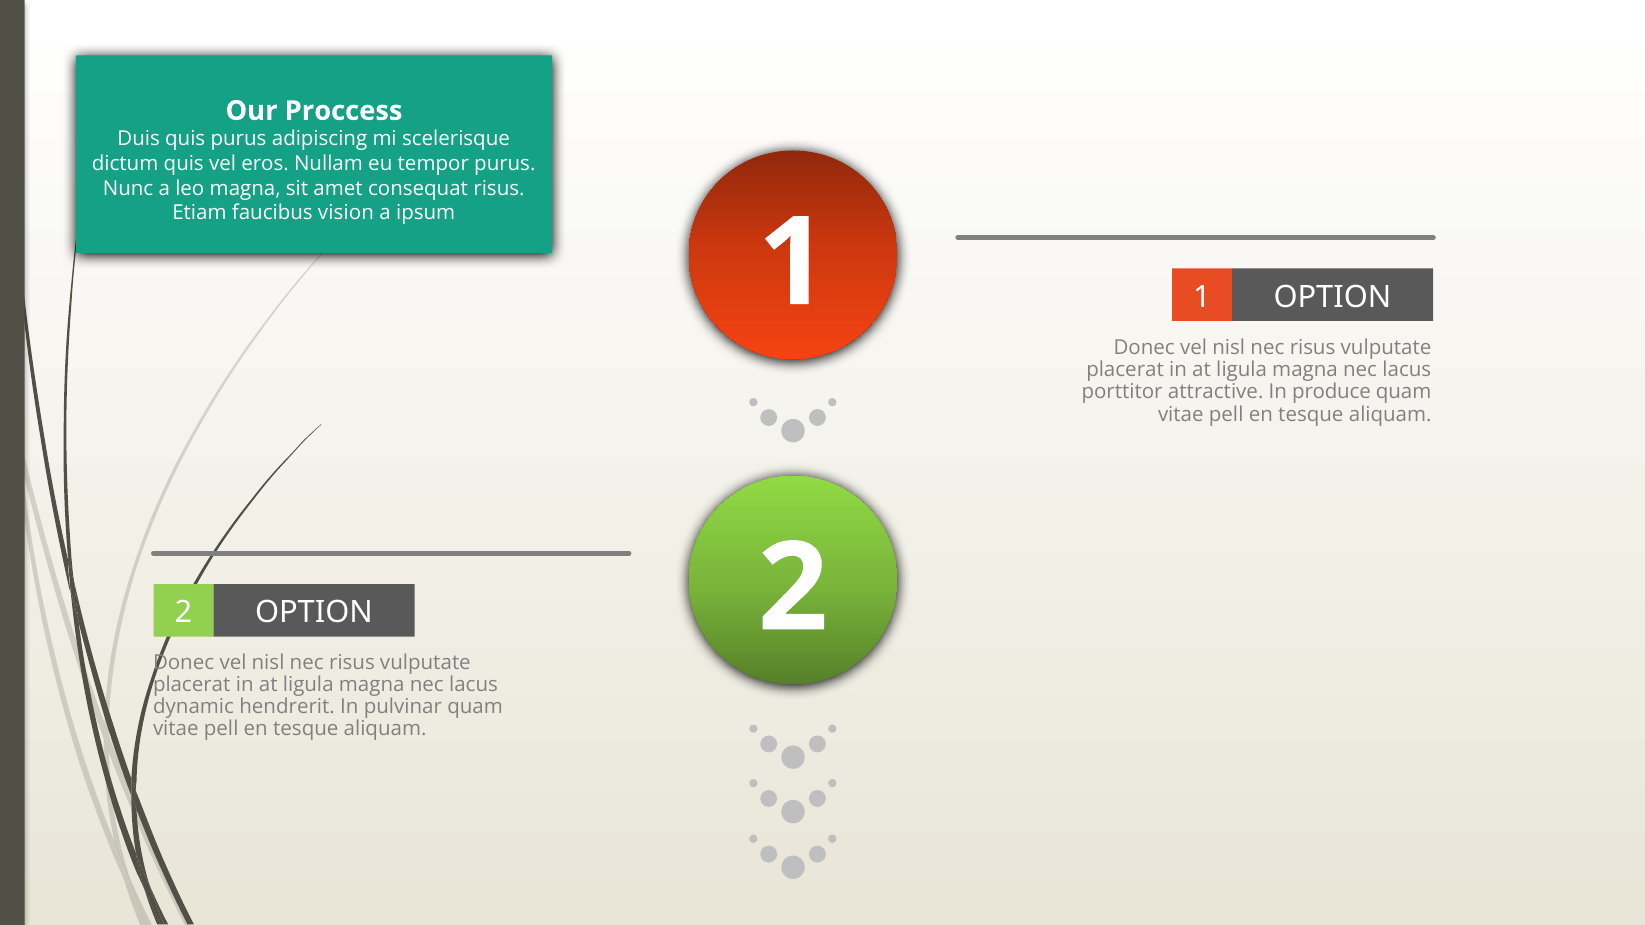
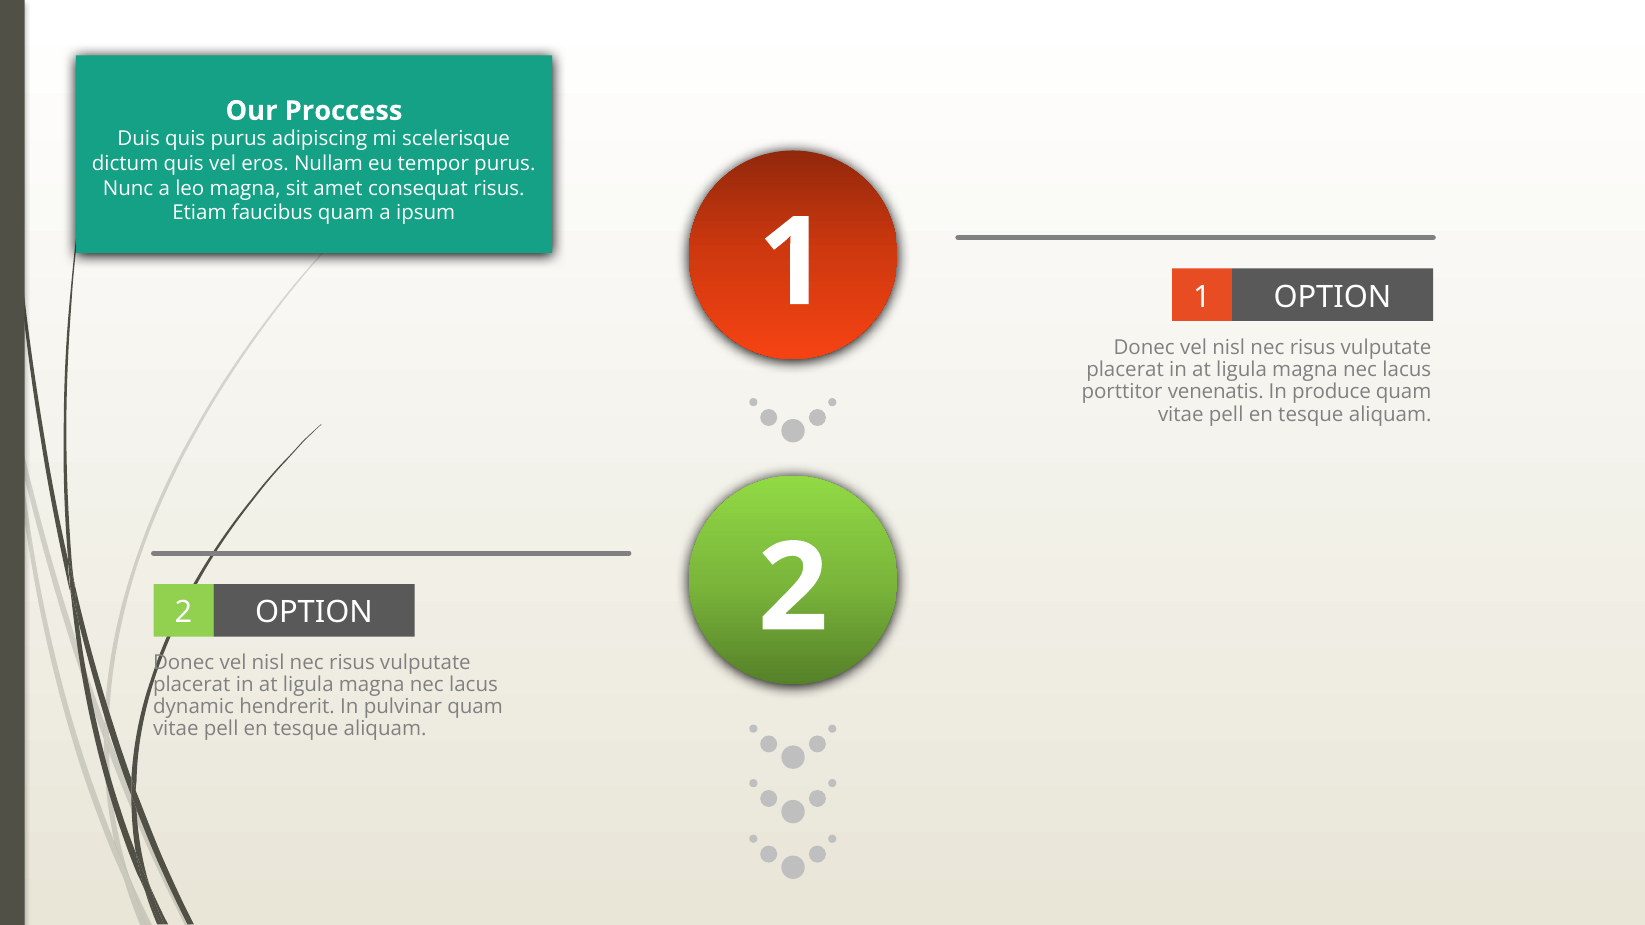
faucibus vision: vision -> quam (346, 213)
attractive: attractive -> venenatis (1216, 392)
